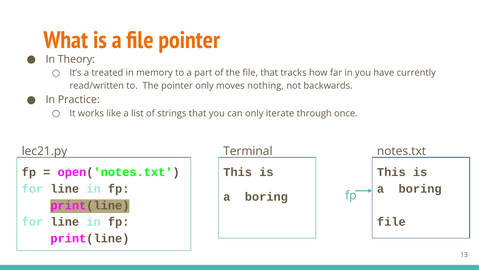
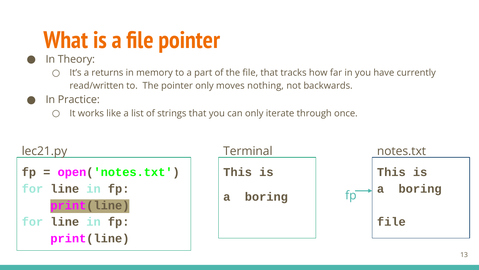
treated: treated -> returns (107, 73)
